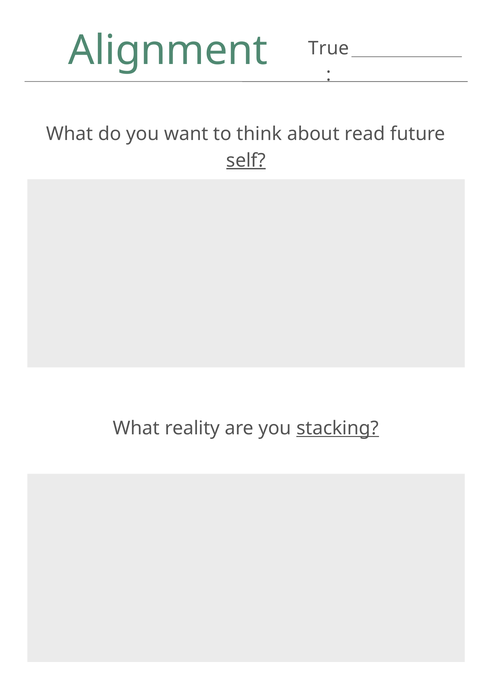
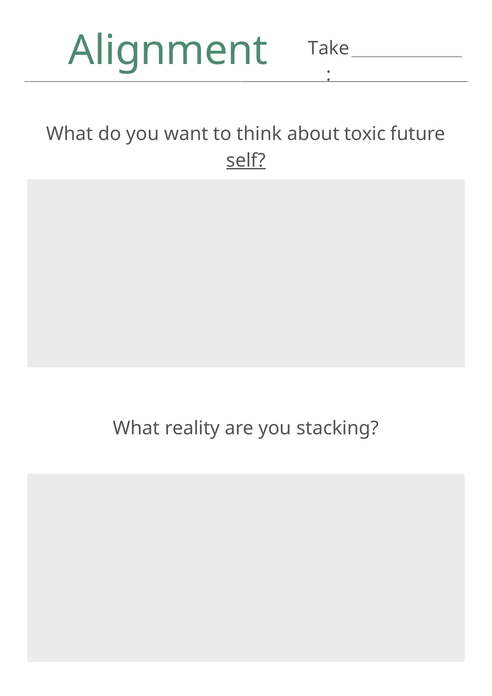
True: True -> Take (329, 48)
read: read -> toxic (365, 134)
stacking underline: present -> none (338, 429)
